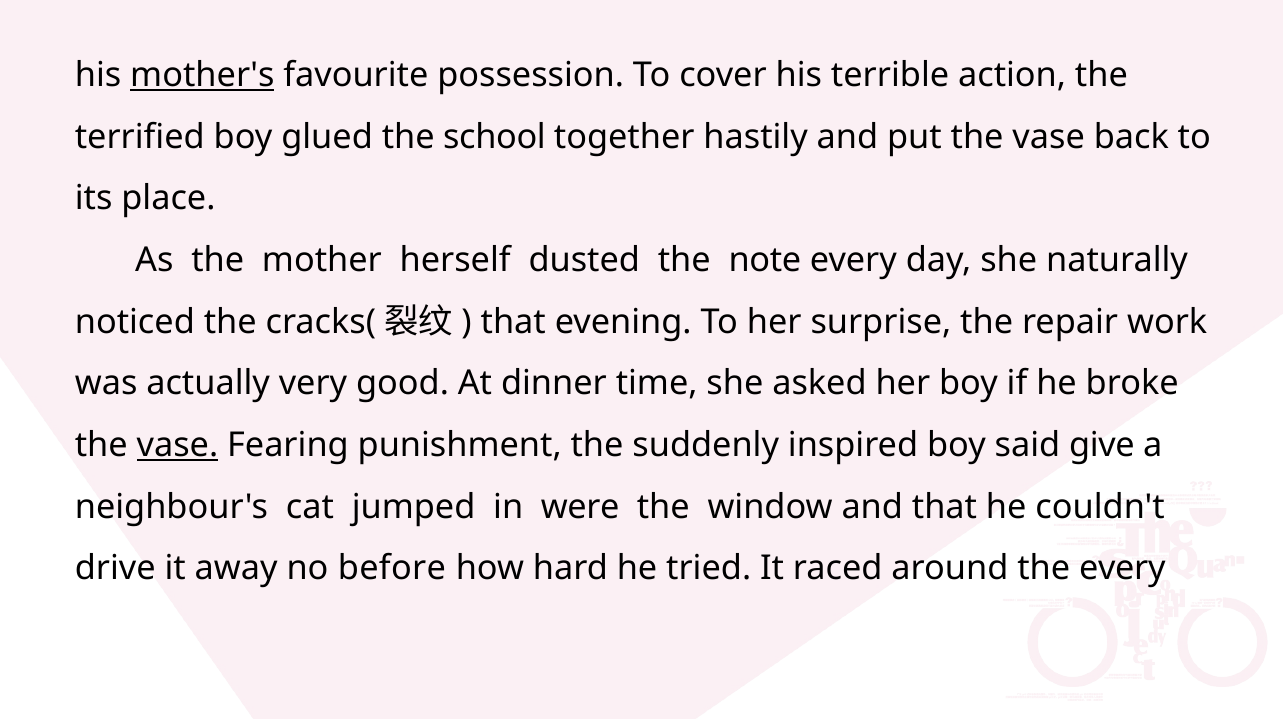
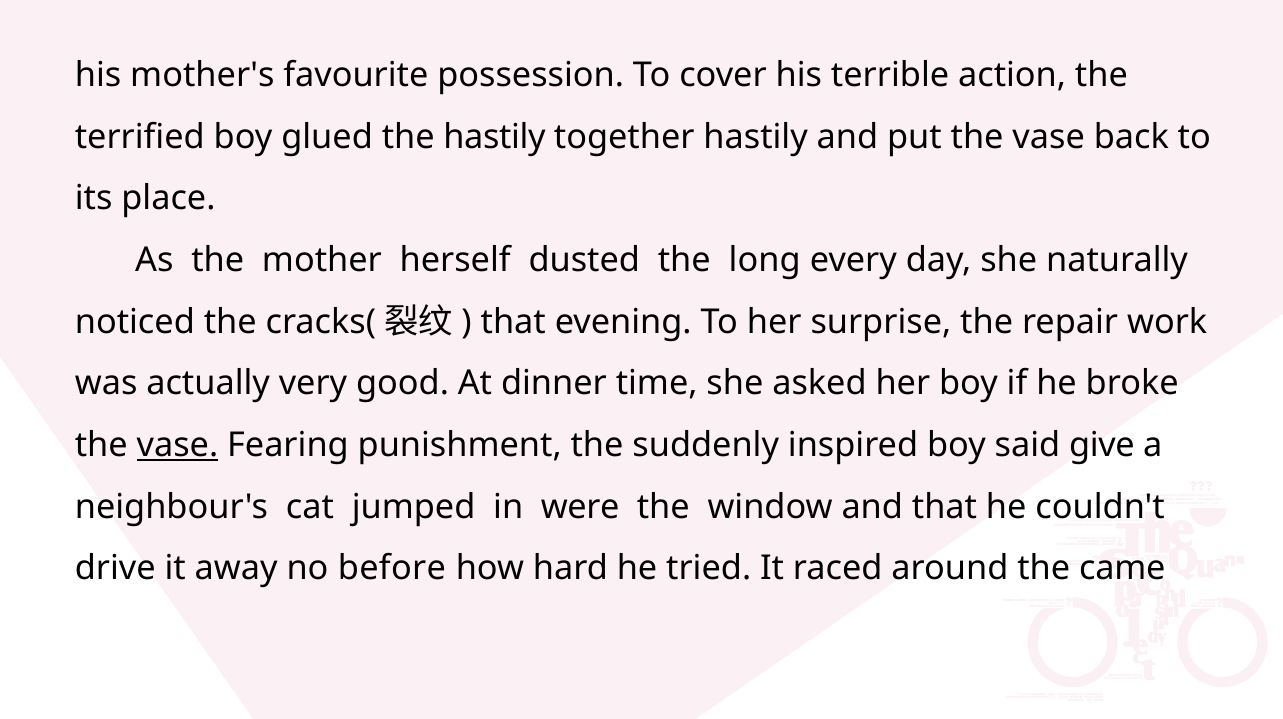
mother's underline: present -> none (202, 75)
the school: school -> hastily (494, 137)
note: note -> long (765, 260)
the every: every -> came (1122, 569)
